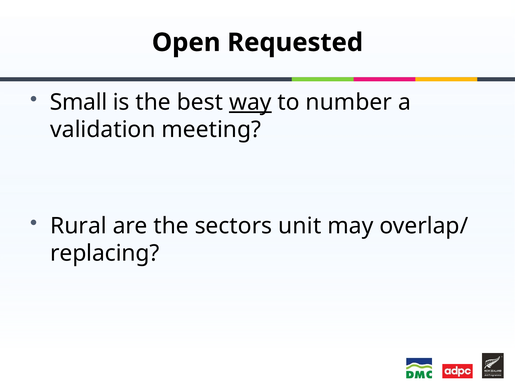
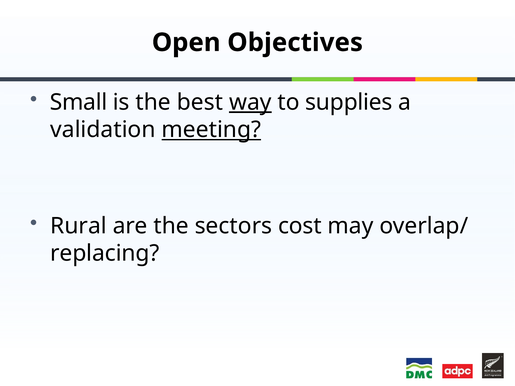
Requested: Requested -> Objectives (295, 43)
number: number -> supplies (349, 102)
meeting underline: none -> present (211, 130)
unit: unit -> cost (300, 226)
